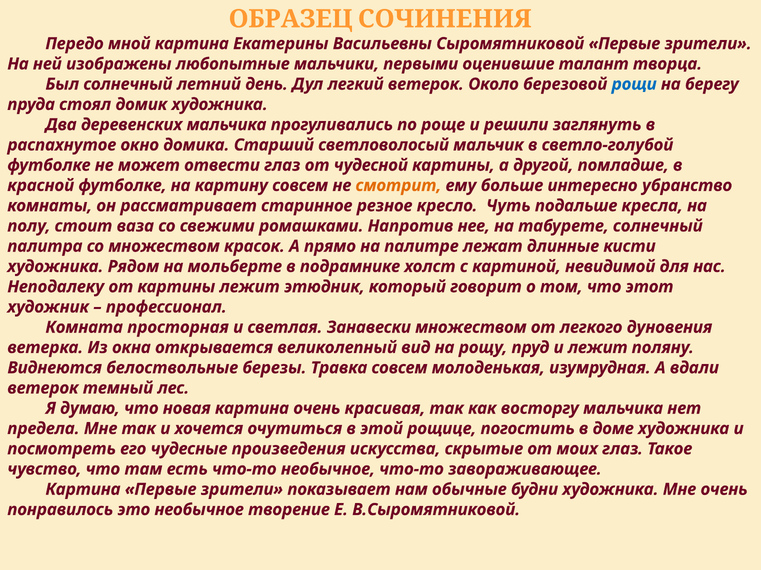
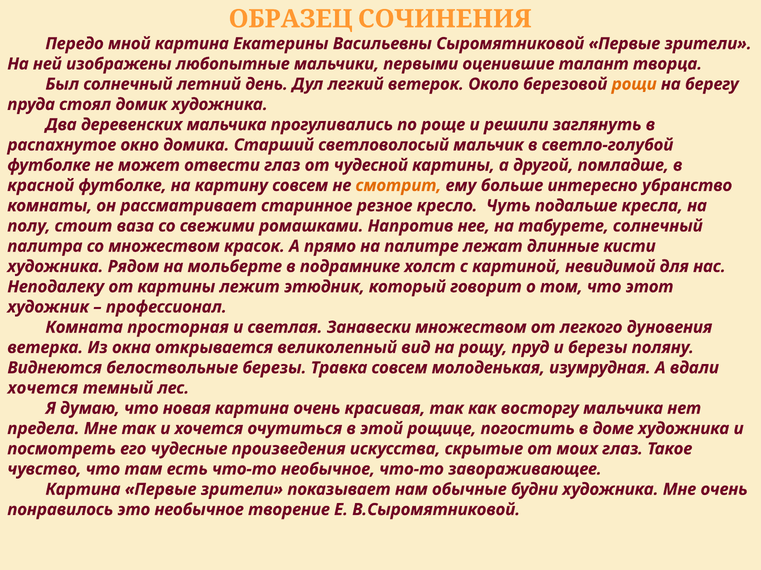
рощи colour: blue -> orange (634, 84)
и лежит: лежит -> березы (598, 348)
ветерок: ветерок -> хочется (43, 389)
